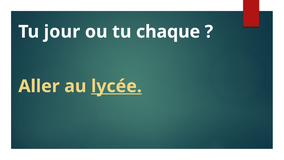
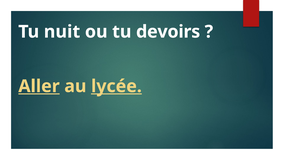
jour: jour -> nuit (62, 32)
chaque: chaque -> devoirs (168, 32)
Aller underline: none -> present (39, 86)
